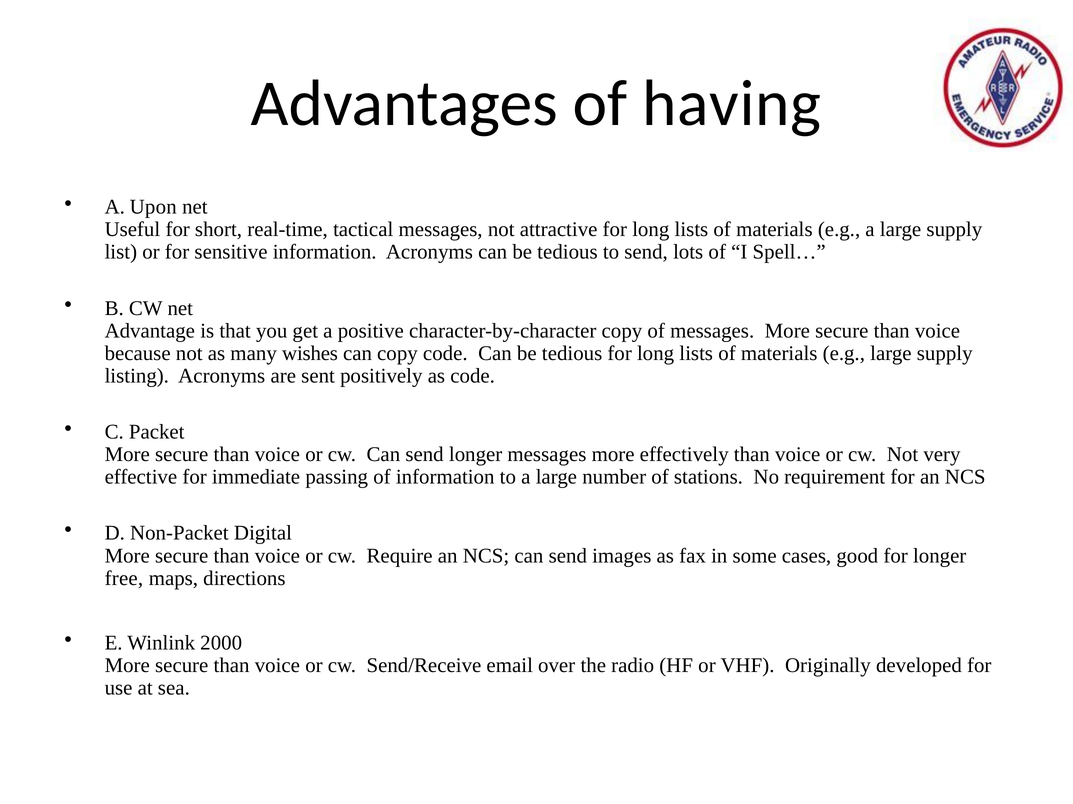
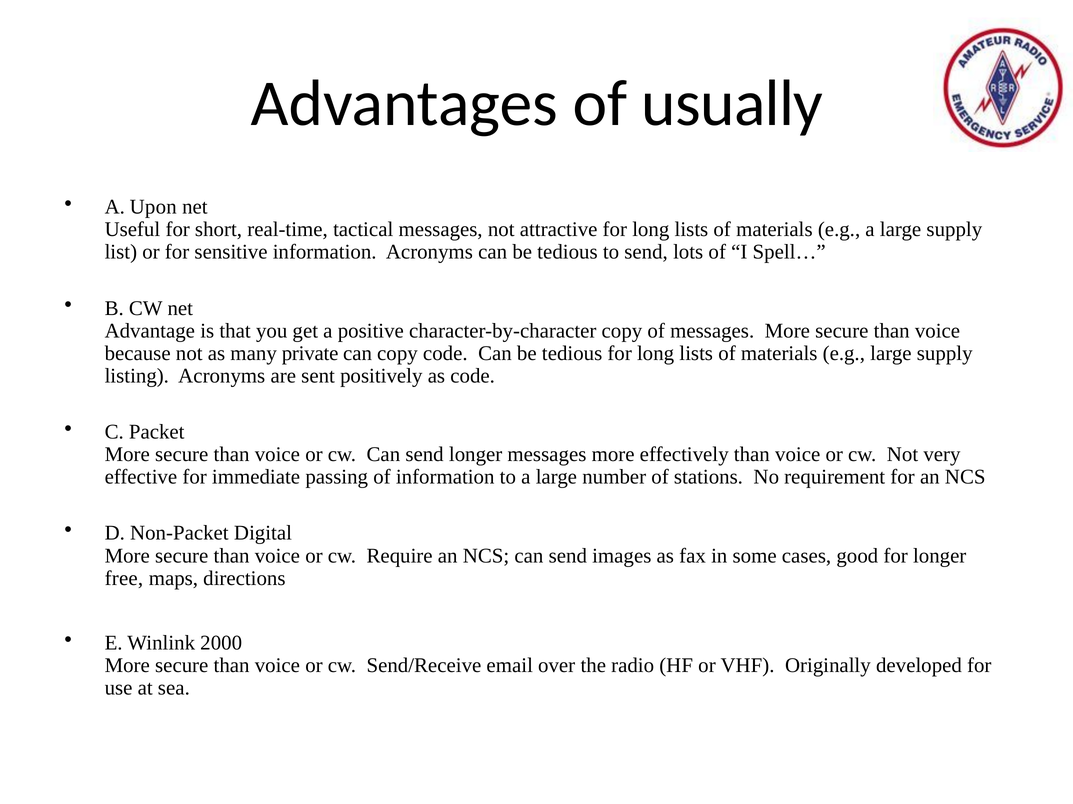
having: having -> usually (732, 104)
wishes: wishes -> private (310, 354)
